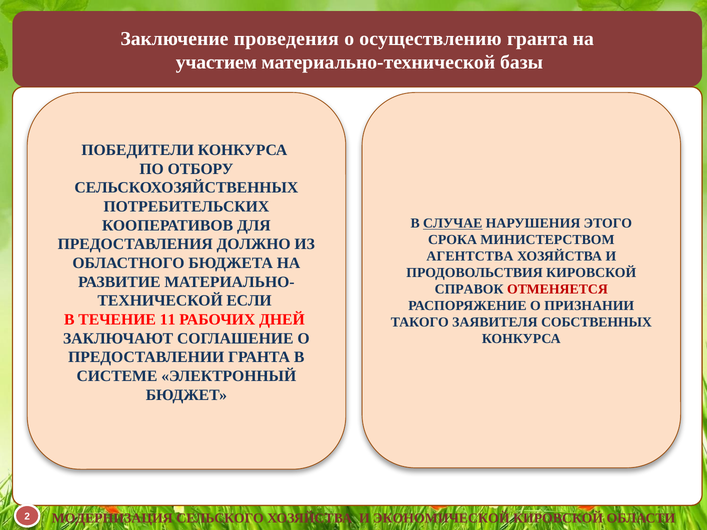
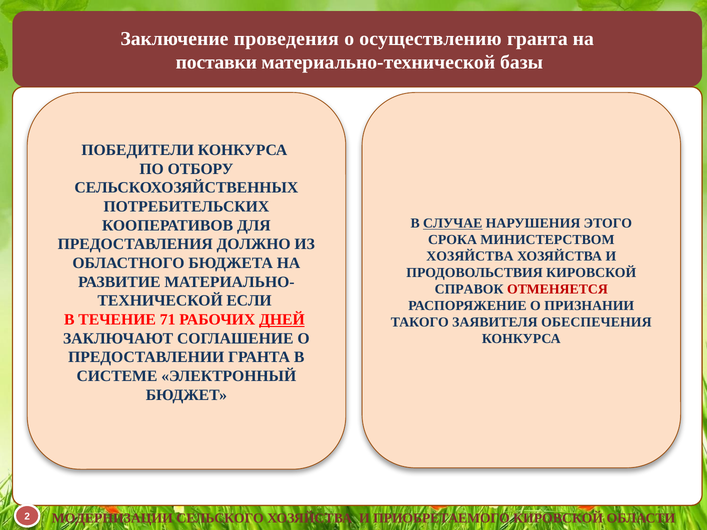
участием: участием -> поставки (216, 62)
АГЕНТСТВА: АГЕНТСТВА -> ХОЗЯЙСТВА (470, 256)
11: 11 -> 71 (168, 320)
ДНЕЙ underline: none -> present (282, 320)
СОБСТВЕННЫХ: СОБСТВЕННЫХ -> ОБЕСПЕЧЕНИЯ (596, 322)
МОДЕРНИЗАЦИЯ: МОДЕРНИЗАЦИЯ -> МОДЕРНИЗАЦИИ (112, 518)
ЭКОНОМИЧЕСКОЙ: ЭКОНОМИЧЕСКОЙ -> ПРИОБРЕТАЕМОГО (441, 518)
